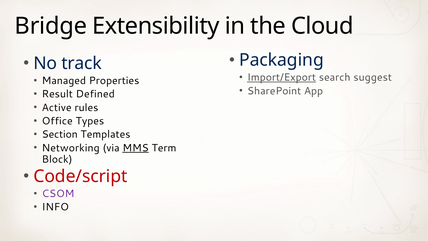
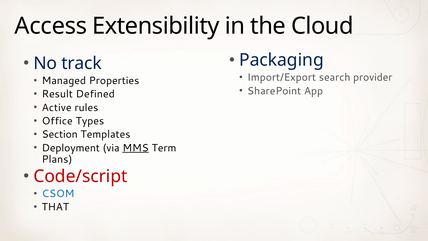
Bridge: Bridge -> Access (51, 26)
Import/Export underline: present -> none (282, 77)
suggest: suggest -> provider (373, 77)
Networking: Networking -> Deployment (71, 148)
Block: Block -> Plans (57, 159)
CSOM colour: purple -> blue (58, 194)
INFO: INFO -> THAT (55, 207)
